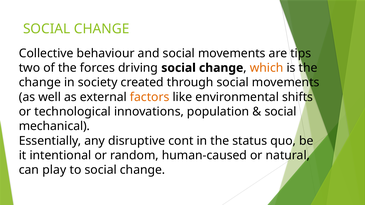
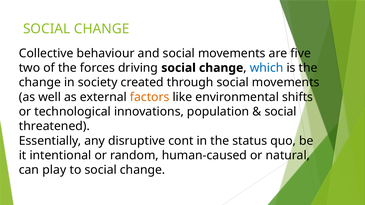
tips: tips -> five (301, 53)
which colour: orange -> blue (267, 68)
mechanical: mechanical -> threatened (54, 126)
